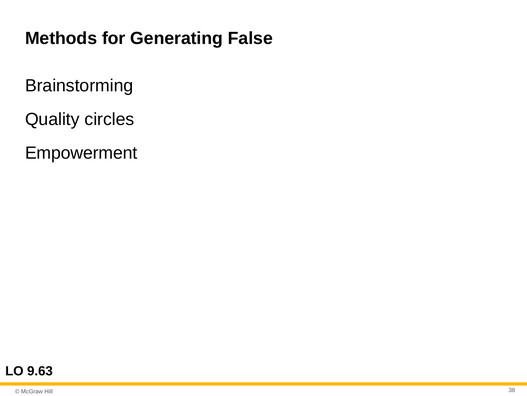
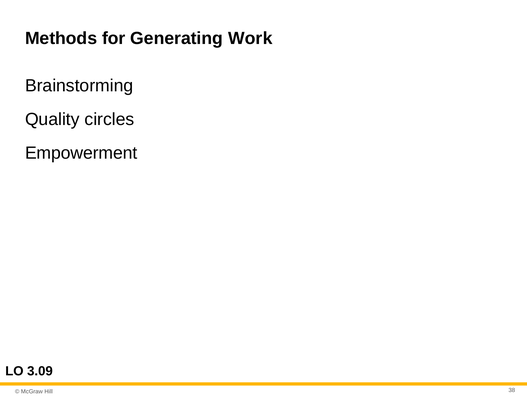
False: False -> Work (250, 38)
9.63: 9.63 -> 3.09 (40, 371)
